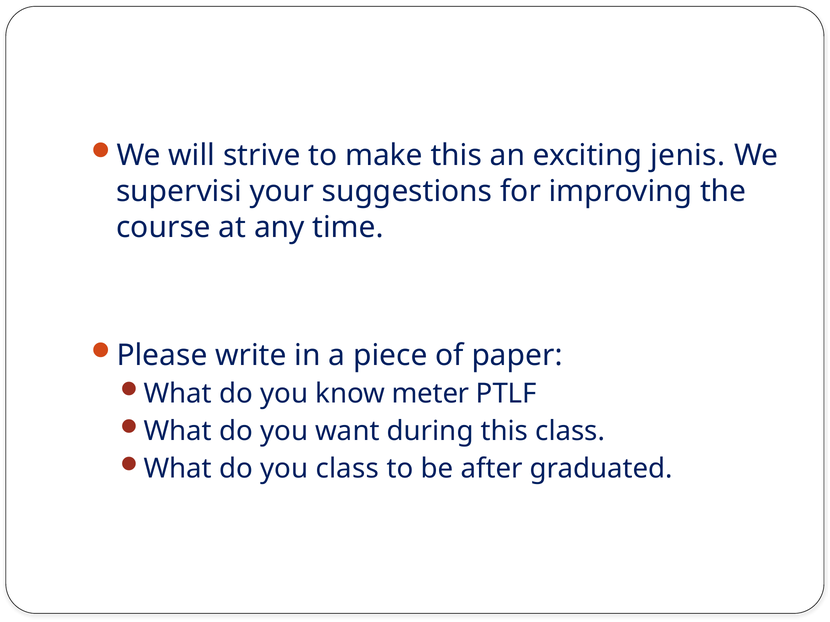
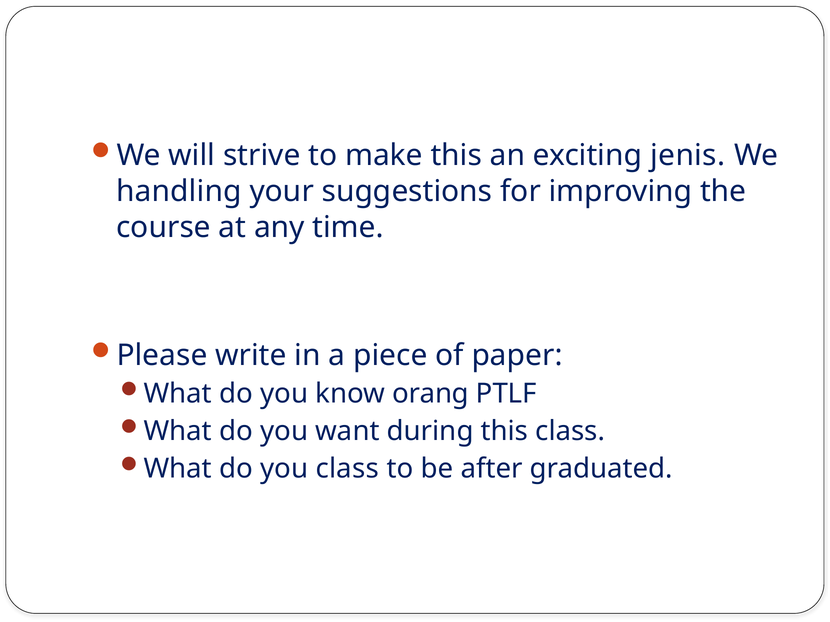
supervisi: supervisi -> handling (179, 192)
meter: meter -> orang (431, 394)
